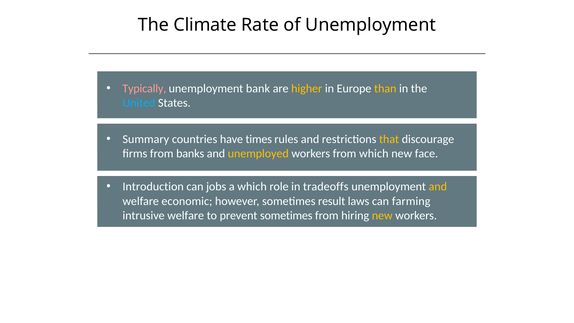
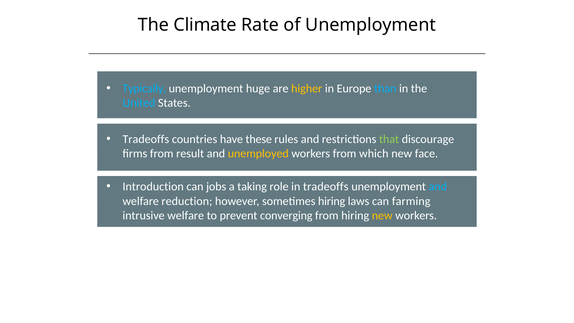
Typically colour: pink -> light blue (144, 88)
bank: bank -> huge (258, 88)
than colour: yellow -> light blue (385, 88)
Summary: Summary -> Tradeoffs (146, 139)
times: times -> these (259, 139)
that colour: yellow -> light green (389, 139)
banks: banks -> result (190, 154)
a which: which -> taking (252, 187)
and colour: yellow -> light blue (438, 187)
economic: economic -> reduction (187, 201)
sometimes result: result -> hiring (332, 201)
prevent sometimes: sometimes -> converging (286, 215)
